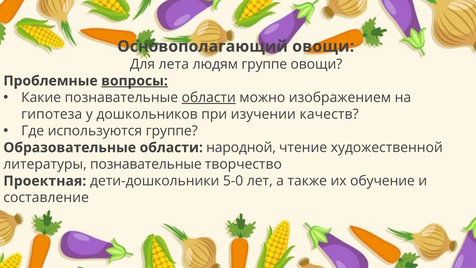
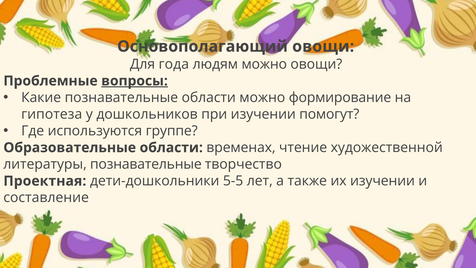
лета: лета -> года (174, 64)
людям группе: группе -> можно (264, 64)
области underline: present -> none (209, 97)
изображением: изображением -> формирование (340, 97)
качеств: качеств -> помогут (329, 114)
народной: народной -> временах (241, 147)
5-0: 5-0 -> 5-5 (233, 181)
их обучение: обучение -> изучении (383, 181)
